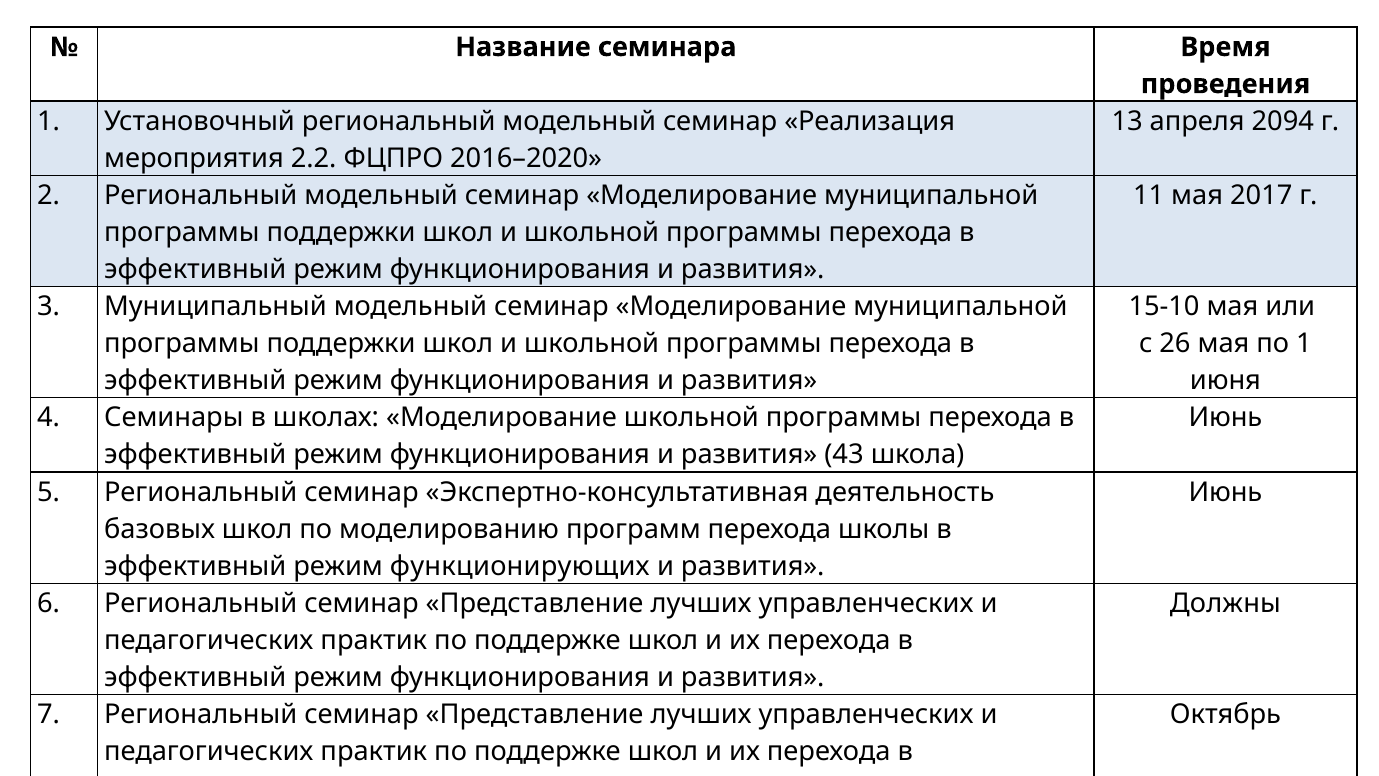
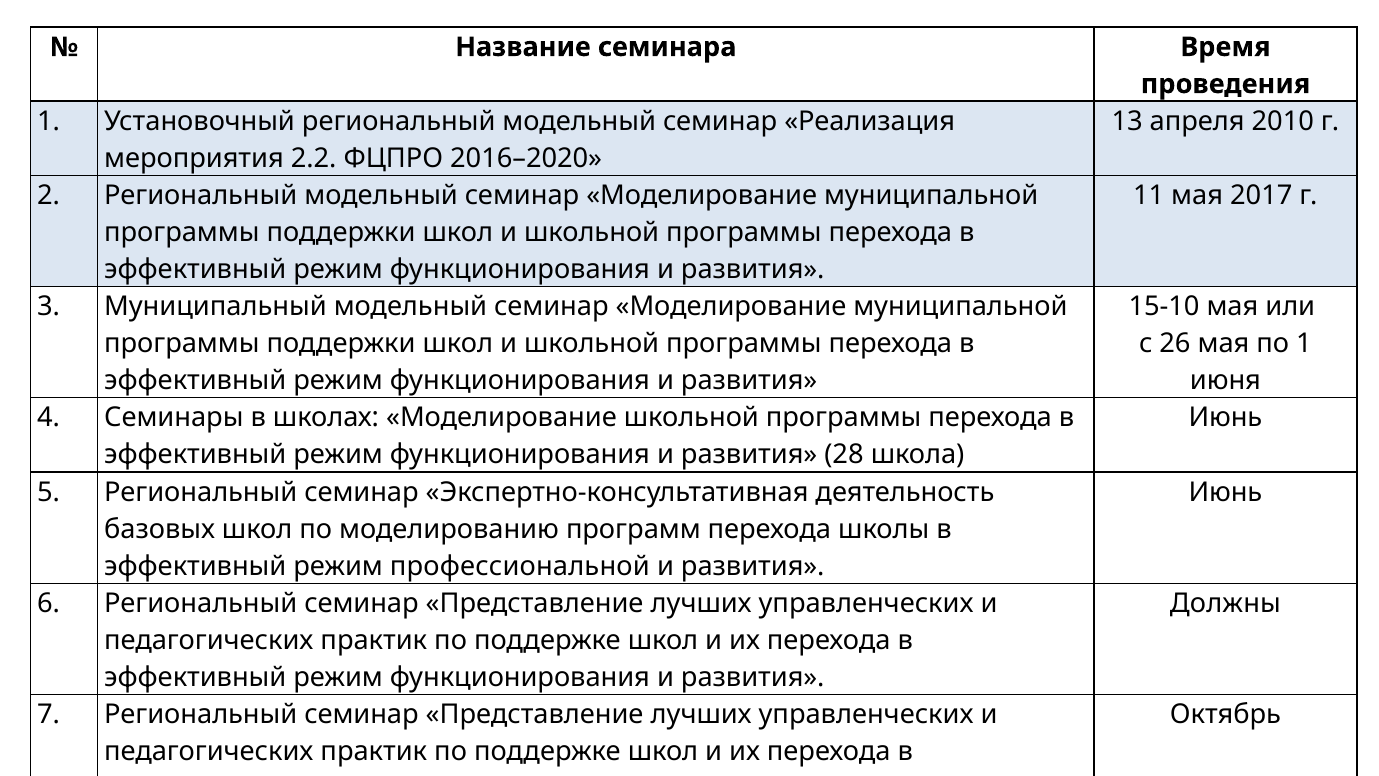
2094: 2094 -> 2010 (1283, 121)
43: 43 -> 28 (844, 455)
режим функционирующих: функционирующих -> профессиональной (520, 566)
